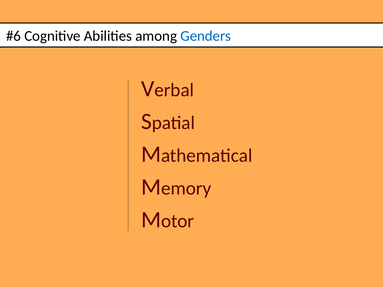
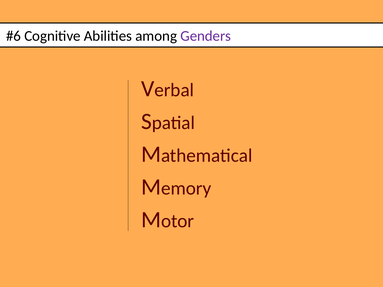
Genders colour: blue -> purple (206, 36)
